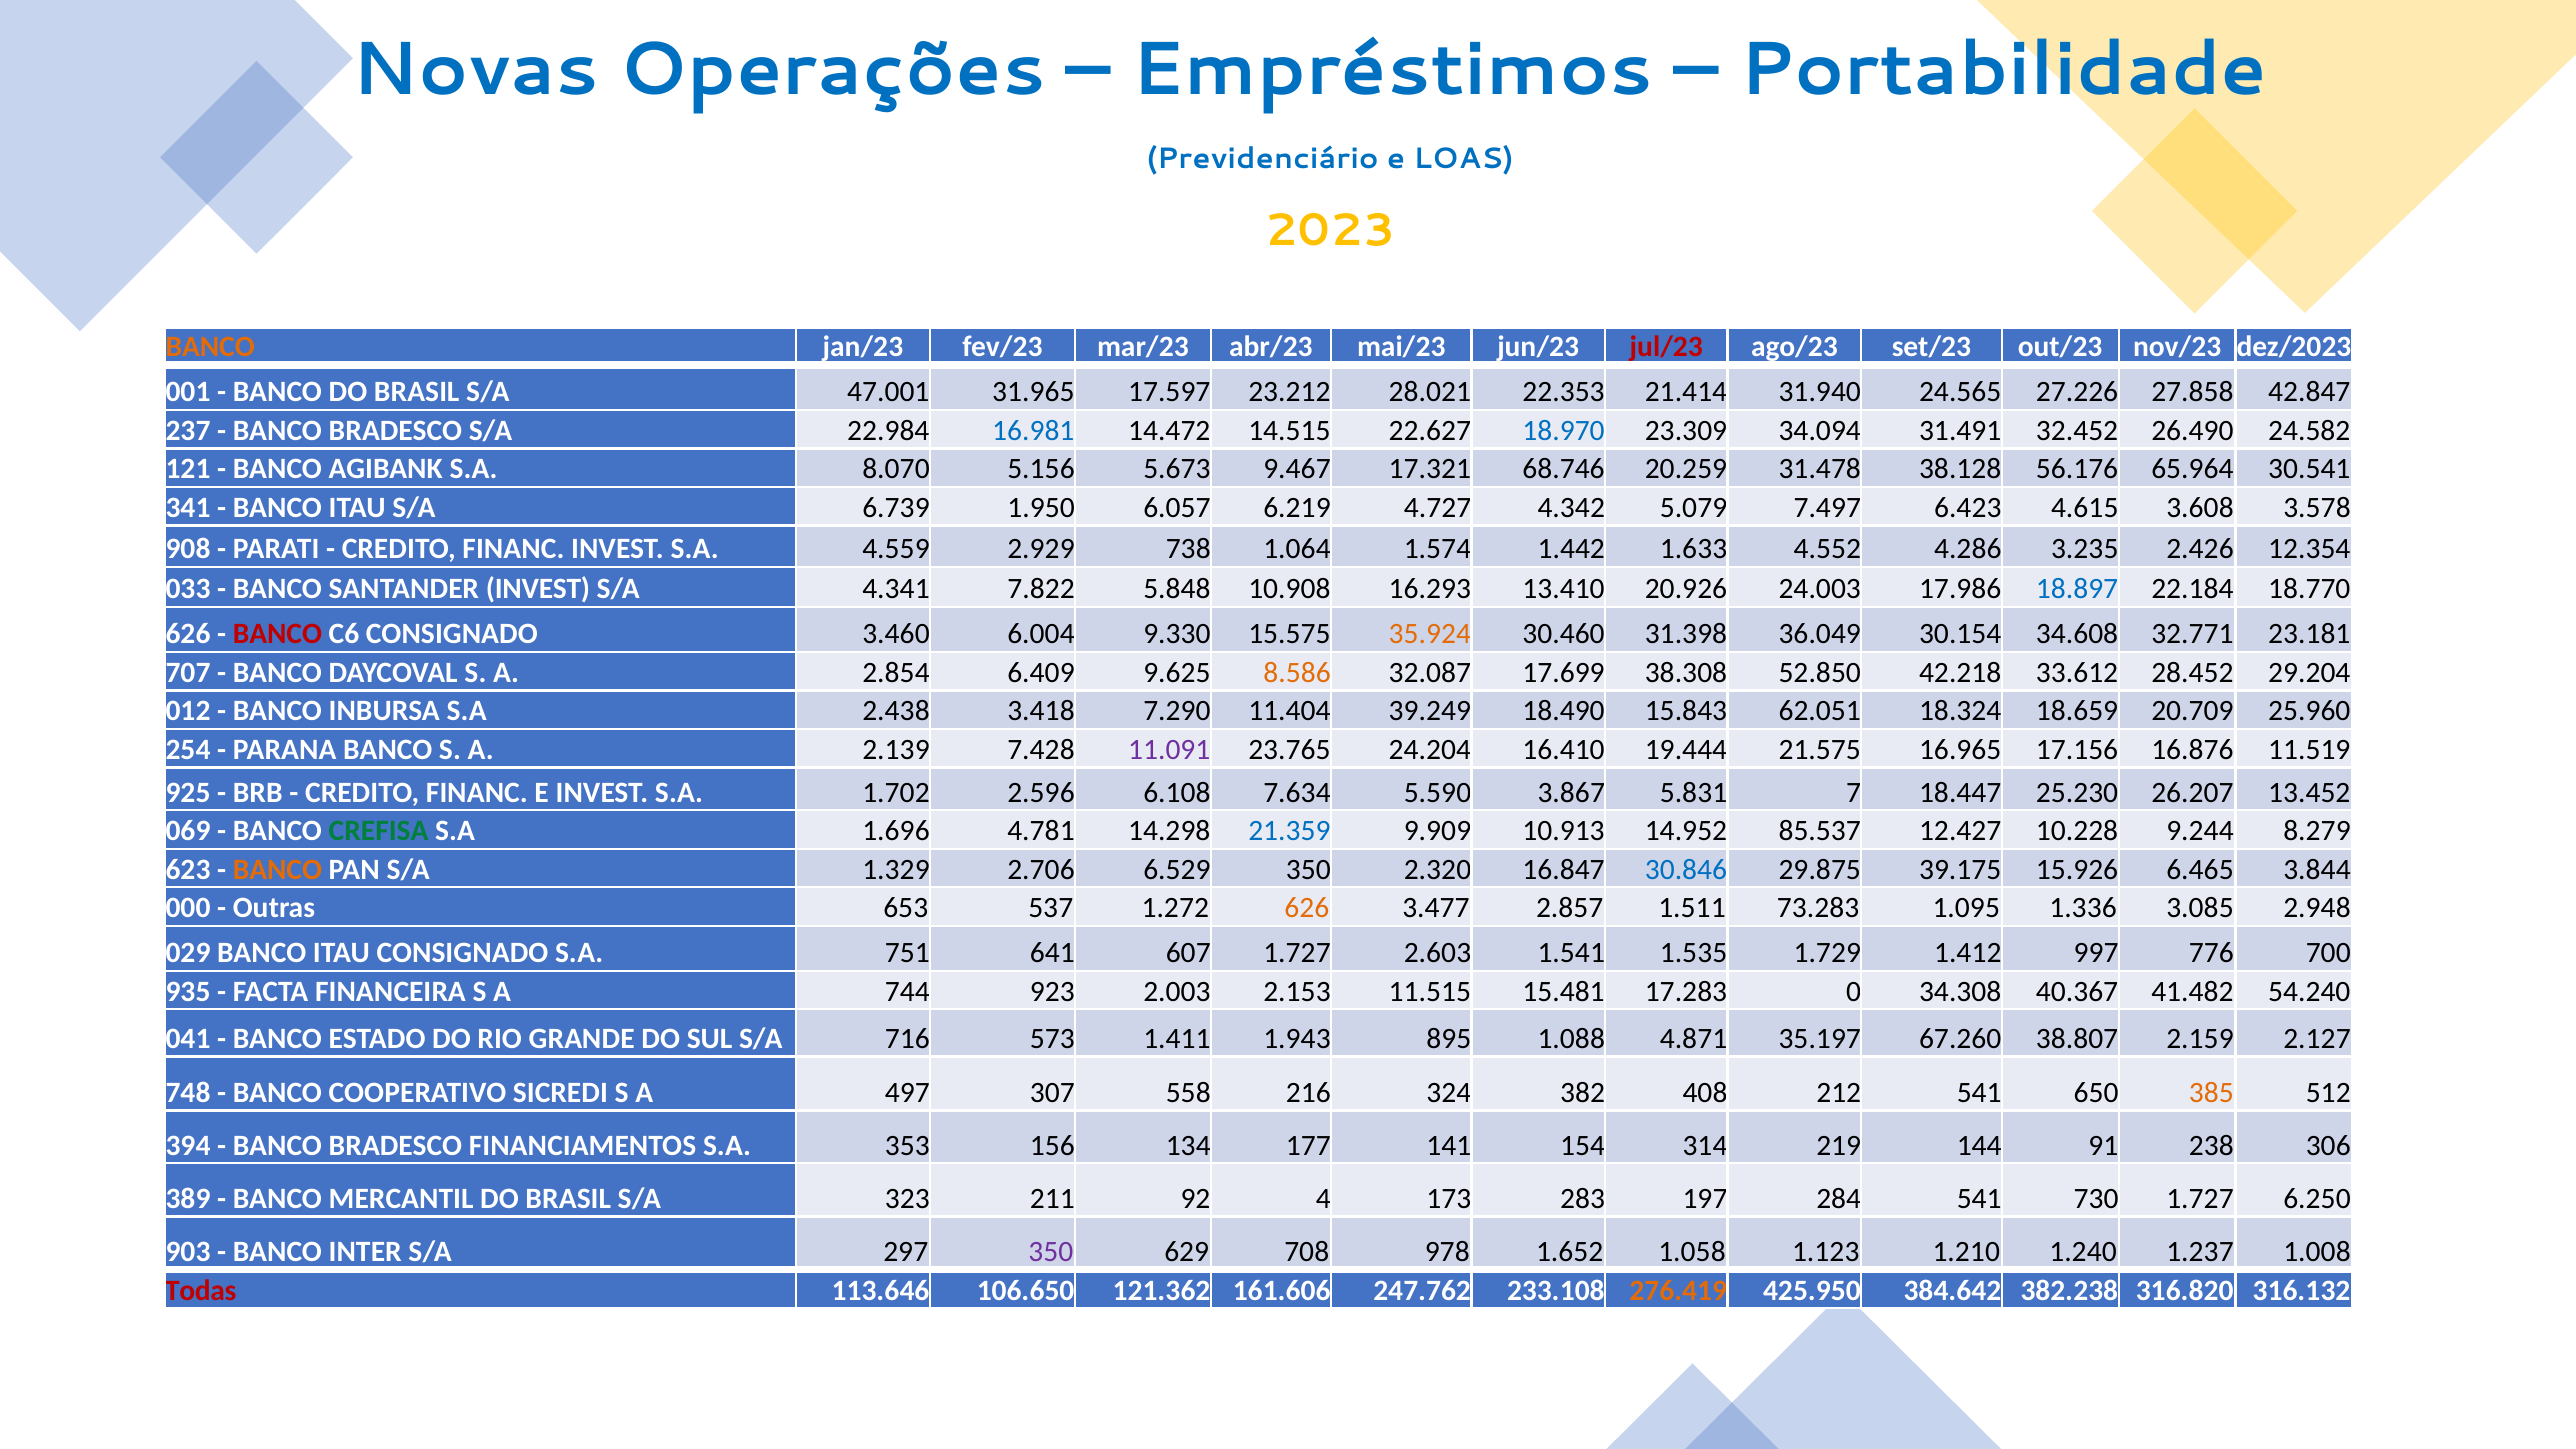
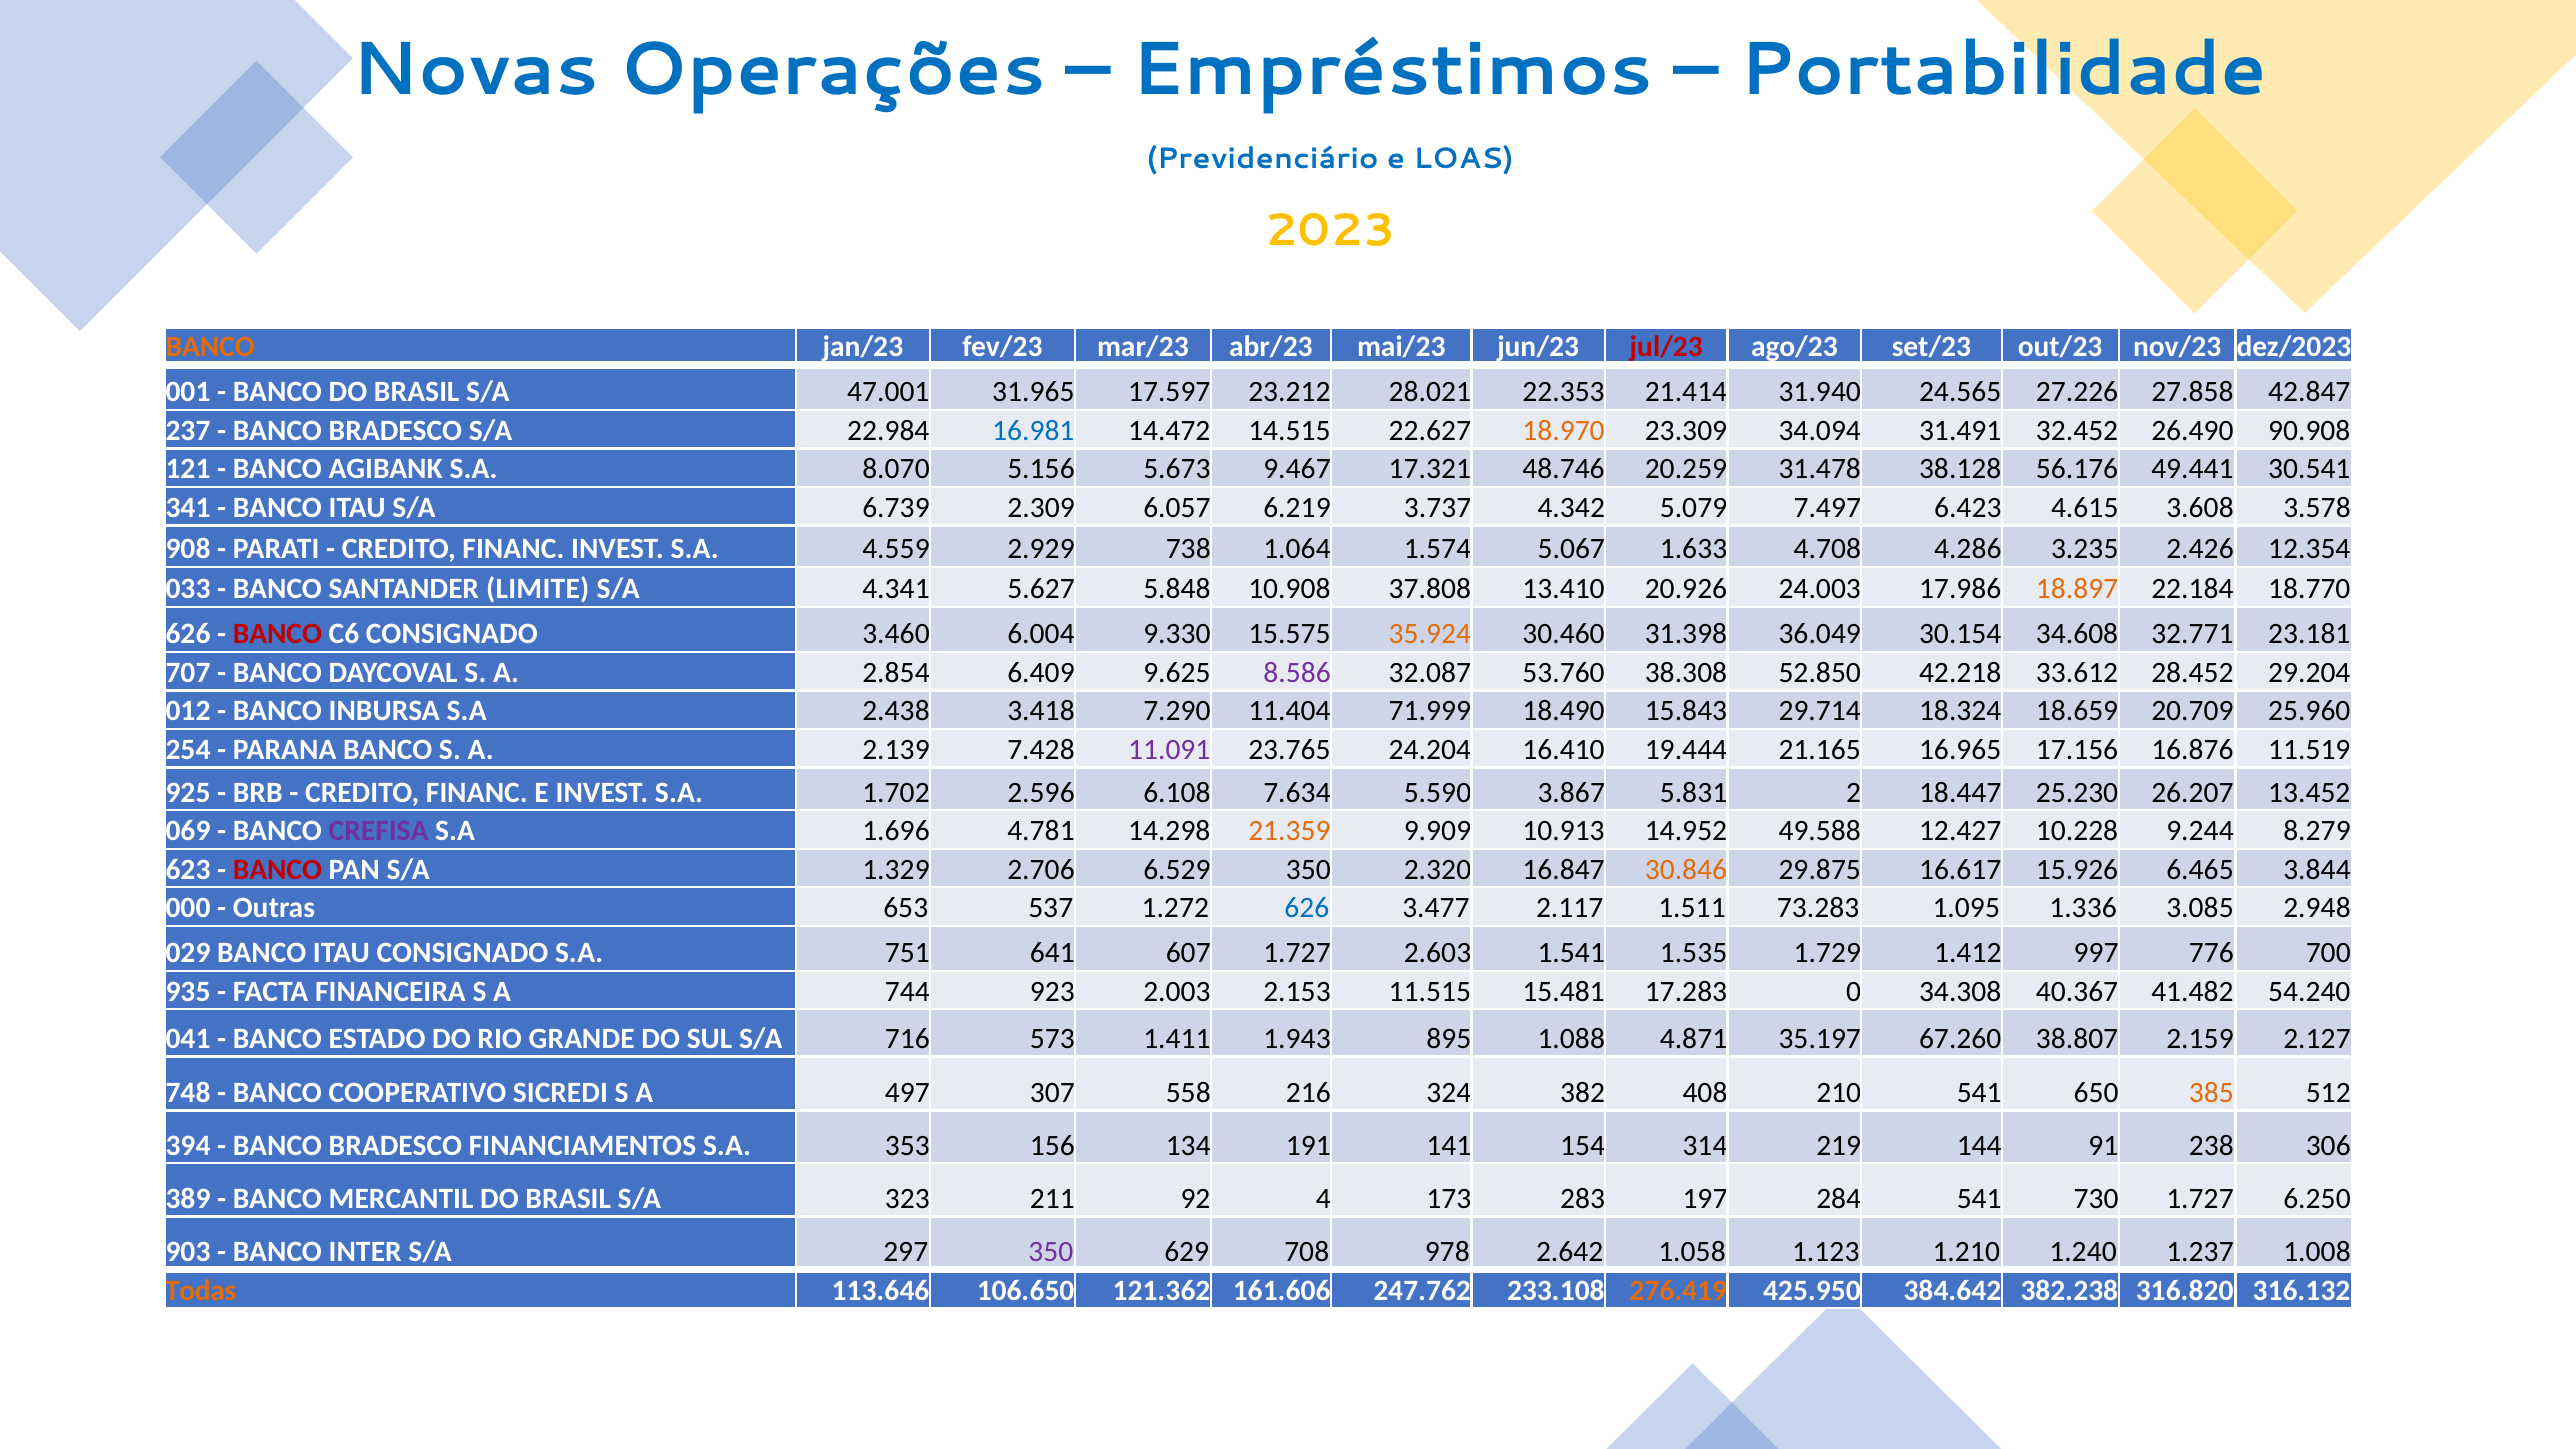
18.970 colour: blue -> orange (1564, 431)
24.582: 24.582 -> 90.908 (2309, 431)
68.746: 68.746 -> 48.746 (1564, 469)
65.964: 65.964 -> 49.441 (2192, 469)
1.950: 1.950 -> 2.309 (1041, 508)
4.727: 4.727 -> 3.737 (1438, 508)
1.442: 1.442 -> 5.067 (1571, 549)
4.552: 4.552 -> 4.708 (1827, 549)
SANTANDER INVEST: INVEST -> LIMITE (538, 589)
7.822: 7.822 -> 5.627 (1041, 589)
16.293: 16.293 -> 37.808 (1430, 589)
18.897 colour: blue -> orange (2077, 589)
8.586 colour: orange -> purple (1297, 673)
17.699: 17.699 -> 53.760 (1564, 673)
39.249: 39.249 -> 71.999 (1430, 711)
62.051: 62.051 -> 29.714 (1820, 711)
21.575: 21.575 -> 21.165 (1820, 750)
7: 7 -> 2 (1854, 792)
CREFISA colour: green -> purple (379, 831)
21.359 colour: blue -> orange (1289, 831)
85.537: 85.537 -> 49.588 (1820, 831)
BANCO colour: orange -> red (277, 869)
30.846 colour: blue -> orange (1686, 869)
39.175: 39.175 -> 16.617 (1960, 869)
626 colour: orange -> blue (1307, 908)
2.857: 2.857 -> 2.117 (1570, 908)
212: 212 -> 210 (1839, 1093)
177: 177 -> 191 (1308, 1145)
1.652: 1.652 -> 2.642 (1570, 1252)
Todas colour: red -> orange (201, 1290)
